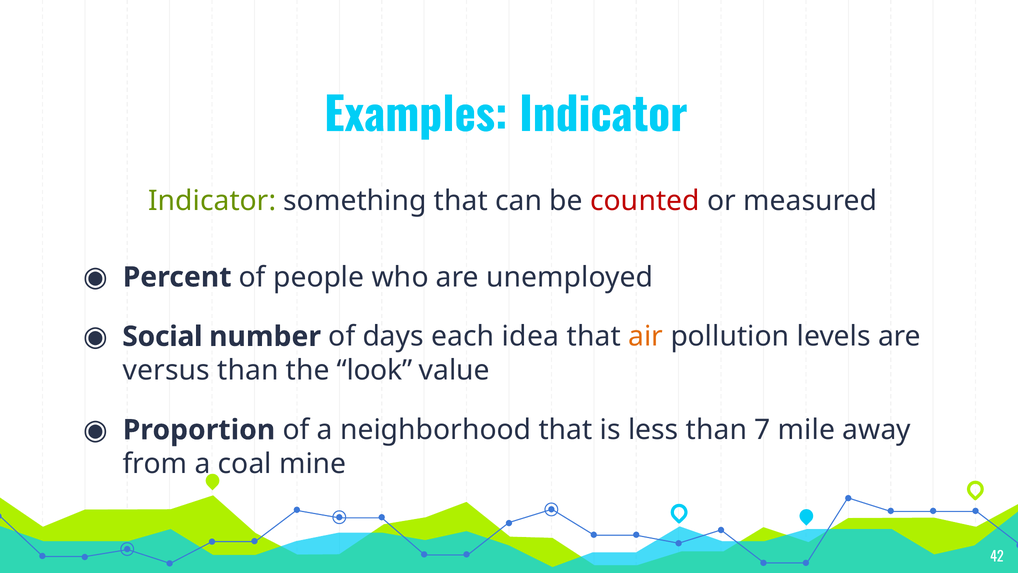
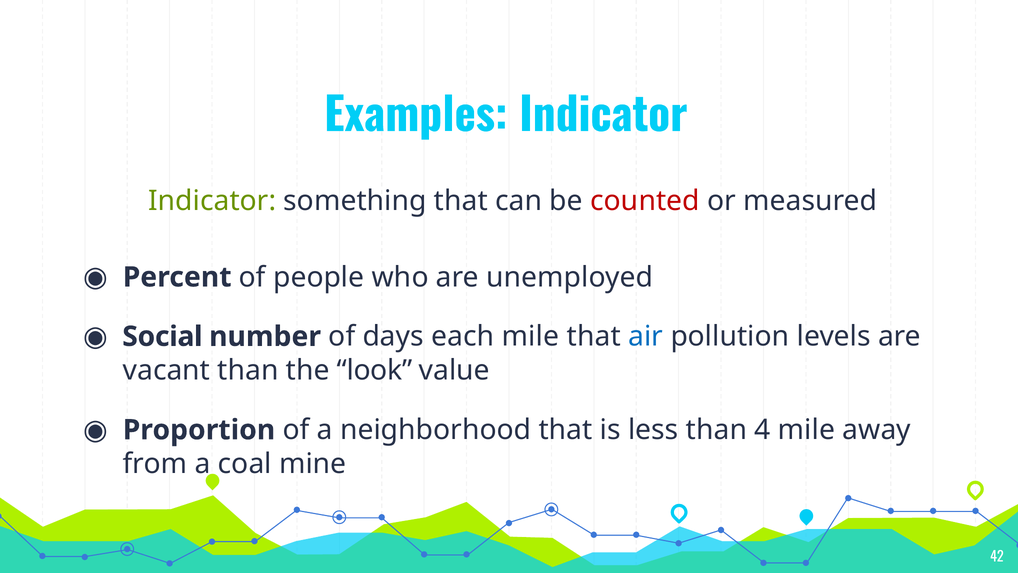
each idea: idea -> mile (530, 336)
air colour: orange -> blue (646, 336)
versus: versus -> vacant (166, 370)
7: 7 -> 4 (762, 430)
